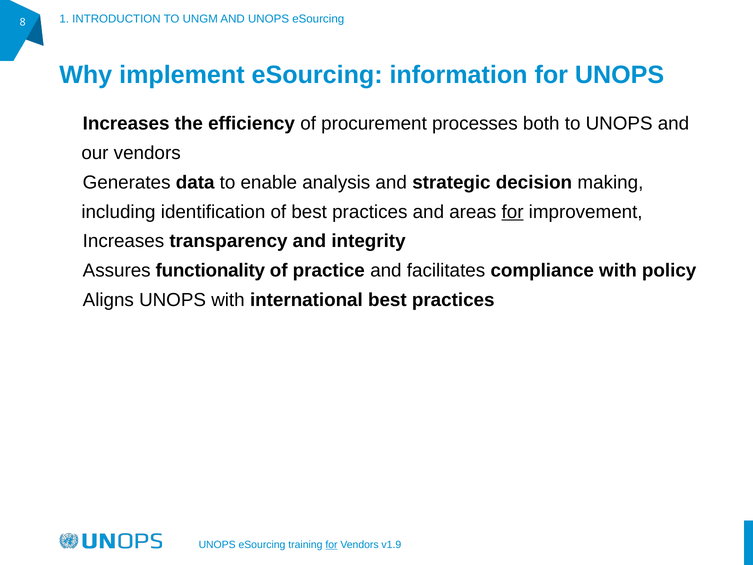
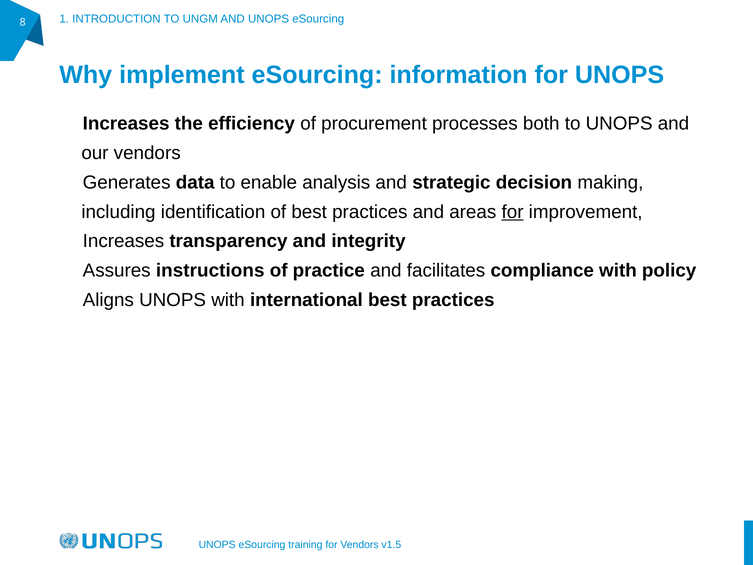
functionality: functionality -> instructions (210, 270)
for underline: present -> none (331, 545)
v1.9: v1.9 -> v1.5 (391, 545)
